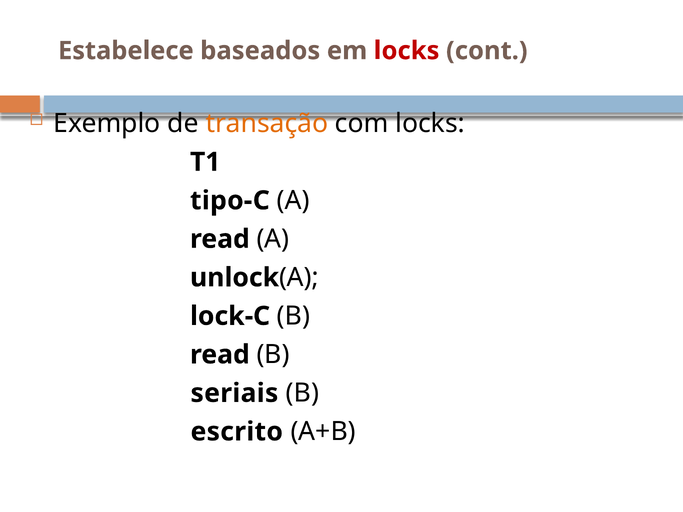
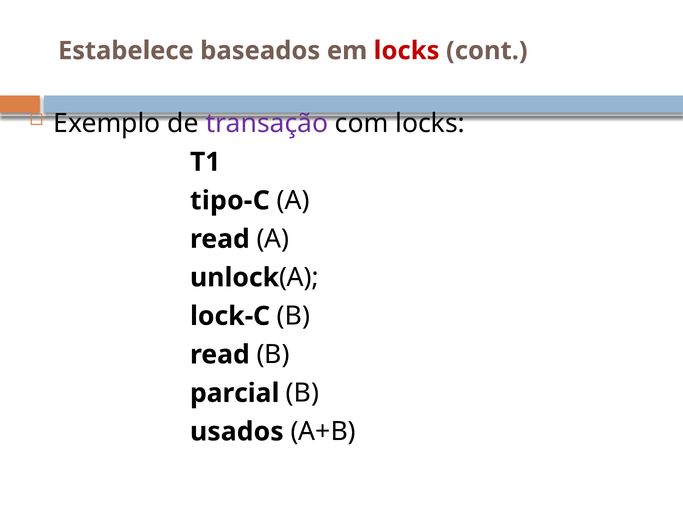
transação colour: orange -> purple (267, 124)
seriais: seriais -> parcial (235, 393)
escrito: escrito -> usados (237, 432)
